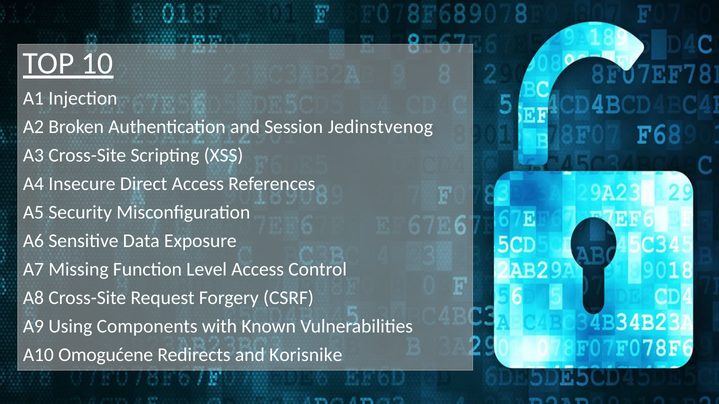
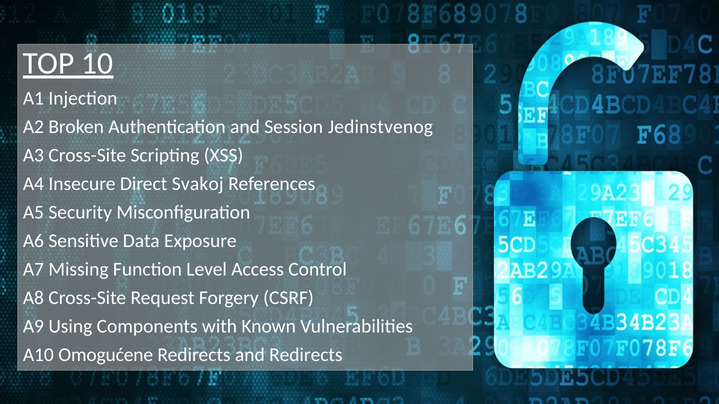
Direct Access: Access -> Svakoj (198, 184)
and Korisnike: Korisnike -> Redirects (306, 355)
